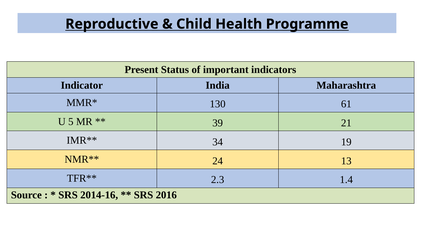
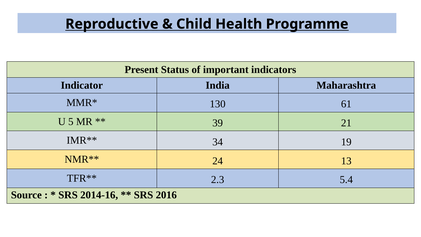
1.4: 1.4 -> 5.4 (346, 180)
